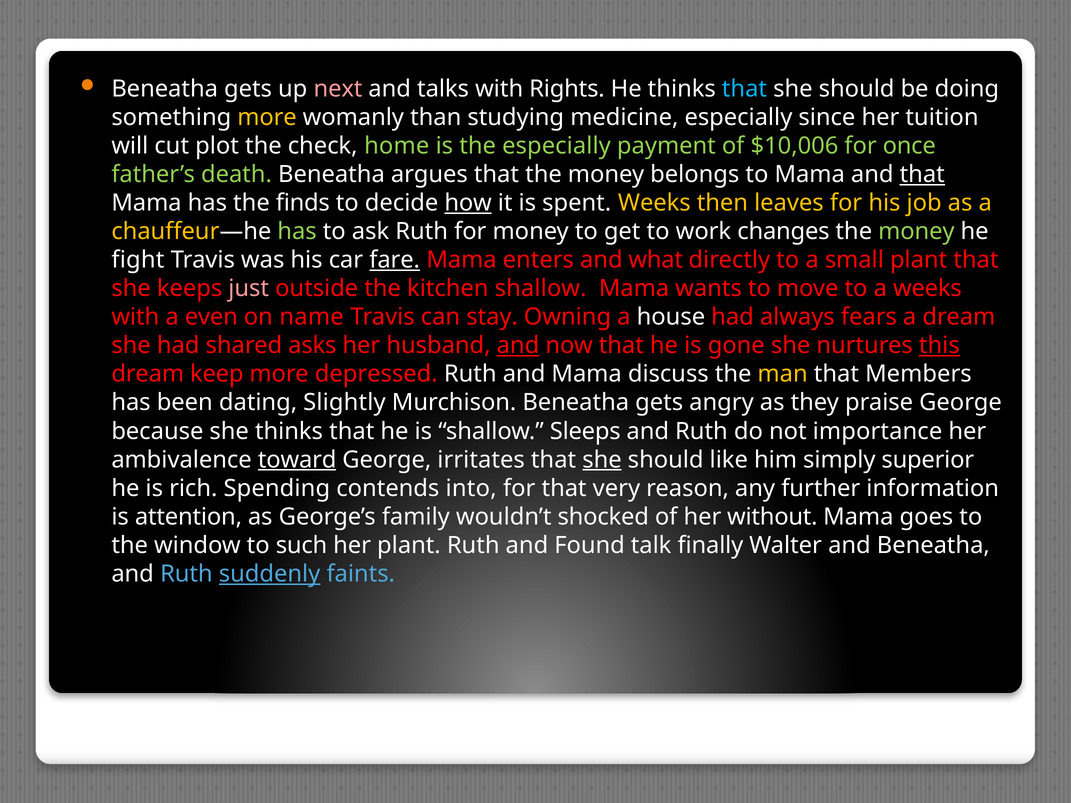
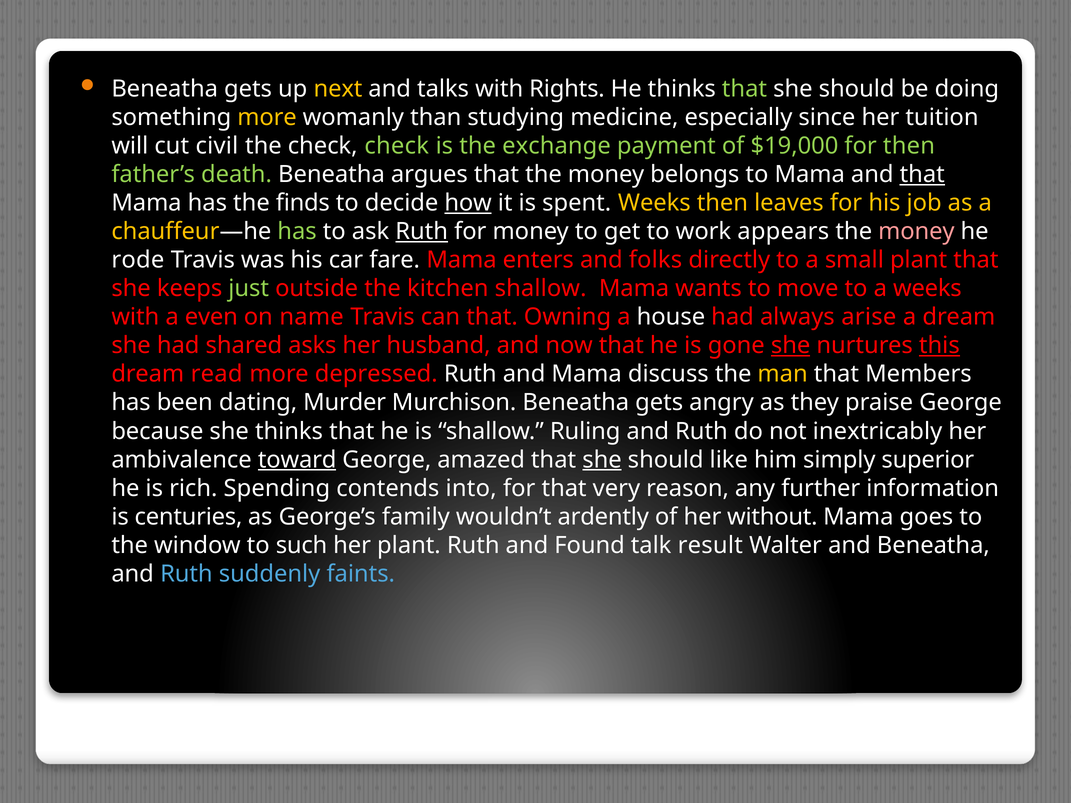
next colour: pink -> yellow (338, 89)
that colour: light blue -> light green (744, 89)
plot: plot -> civil (217, 146)
check home: home -> check (397, 146)
the especially: especially -> exchange (556, 146)
$10,006: $10,006 -> $19,000 (794, 146)
for once: once -> then (909, 146)
Ruth underline: none -> present (422, 231)
changes: changes -> appears (783, 231)
money colour: light green -> pink (916, 231)
fight: fight -> rode (138, 260)
fare underline: present -> none (395, 260)
what: what -> folks (656, 260)
just colour: pink -> light green (249, 289)
can stay: stay -> that (492, 317)
fears: fears -> arise (869, 317)
and underline: present -> none (518, 346)
she underline: none -> present (791, 346)
keep: keep -> read (217, 374)
Slightly: Slightly -> Murder (345, 403)
Sleeps: Sleeps -> Ruling (585, 431)
importance: importance -> inextricably (878, 431)
irritates: irritates -> amazed (481, 460)
attention: attention -> centuries (188, 517)
shocked: shocked -> ardently (603, 517)
finally: finally -> result (710, 545)
suddenly underline: present -> none (270, 574)
